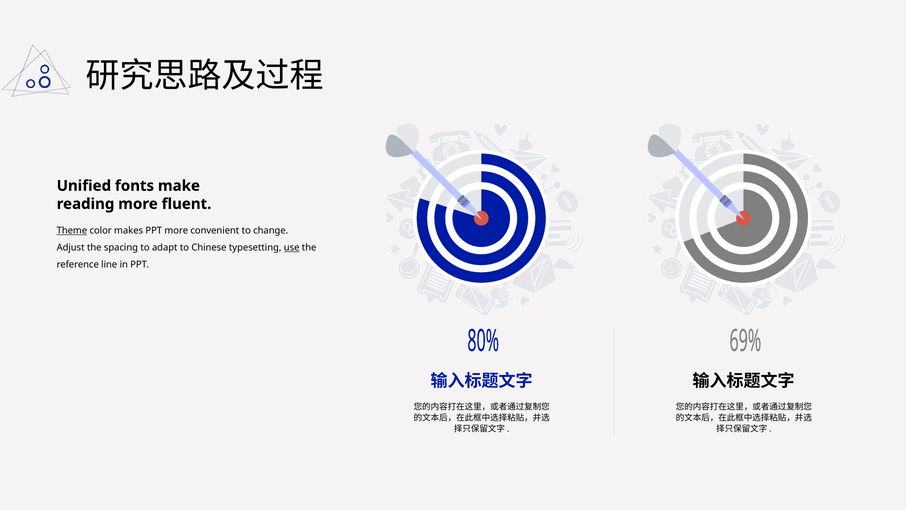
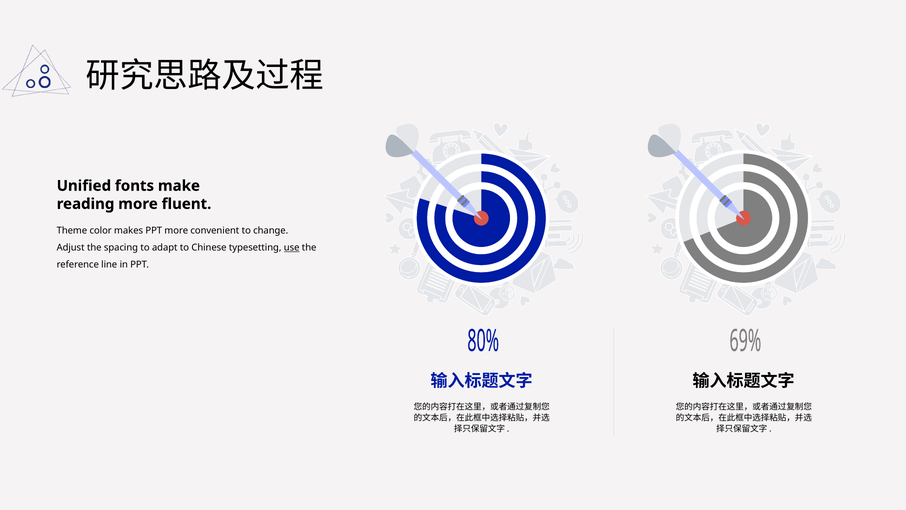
Theme underline: present -> none (72, 231)
